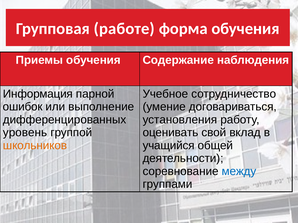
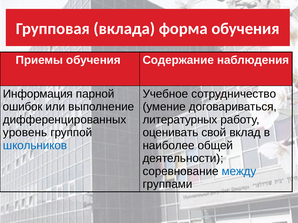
работе: работе -> вклада (124, 29)
установления: установления -> литературных (180, 120)
школьников colour: orange -> blue (35, 146)
учащийся: учащийся -> наиболее (169, 146)
